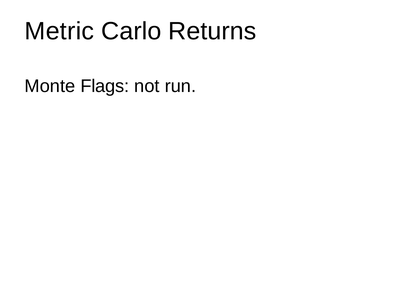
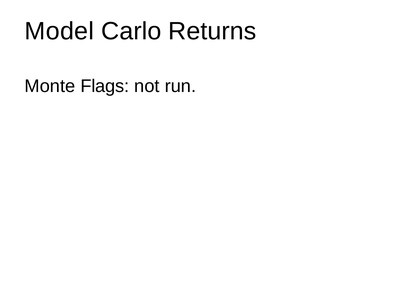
Metric: Metric -> Model (59, 31)
